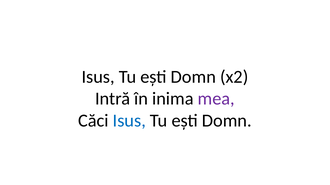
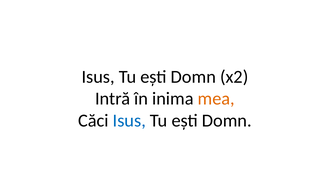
mea colour: purple -> orange (216, 99)
